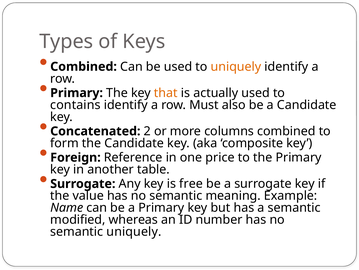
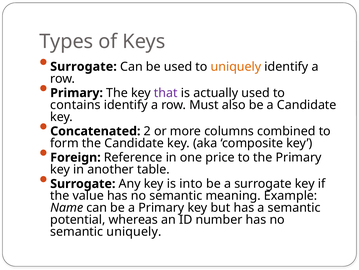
Combined: Combined -> Surrogate (84, 66)
that colour: orange -> purple (166, 93)
free: free -> into (191, 183)
modified: modified -> potential (78, 219)
